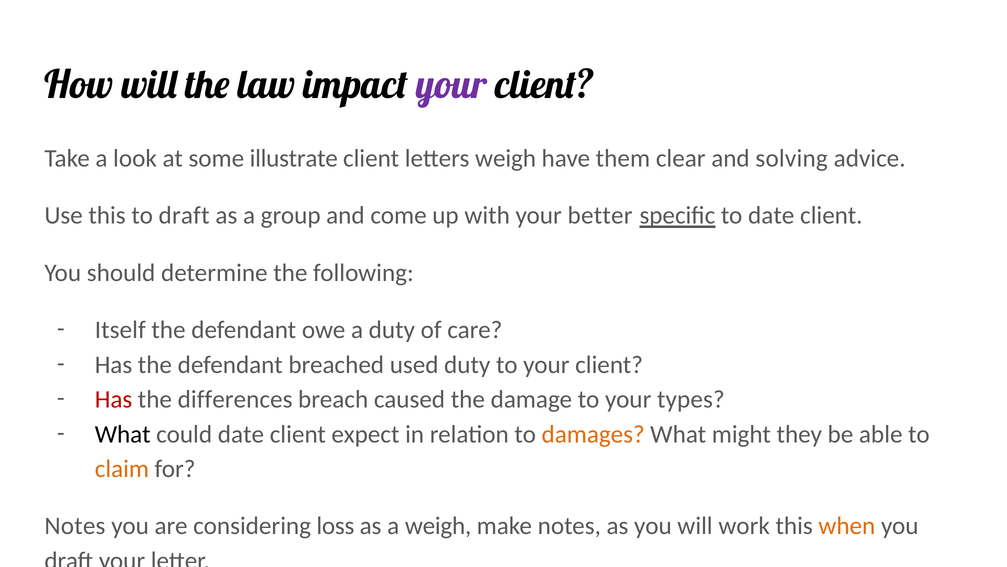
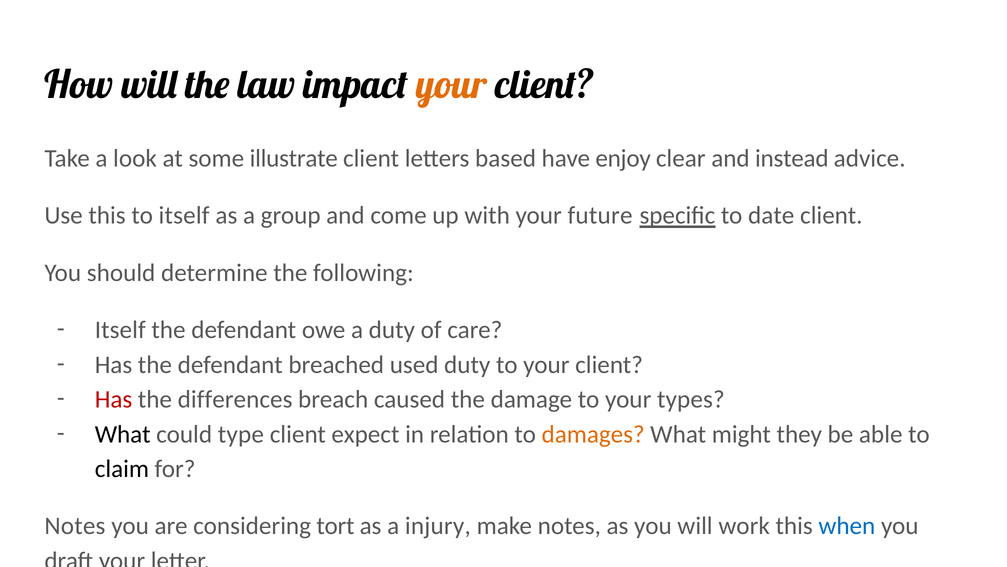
your colour: purple -> orange (452, 85)
letters weigh: weigh -> based (506, 158)
them: them -> enjoy (623, 158)
solving: solving -> instead (792, 158)
to draft: draft -> itself (184, 215)
better: better -> future (600, 215)
could date: date -> type (241, 434)
claim colour: orange -> black (122, 469)
loss: loss -> tort (335, 526)
a weigh: weigh -> injury (438, 526)
when colour: orange -> blue (847, 526)
